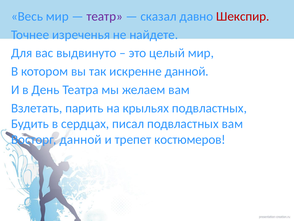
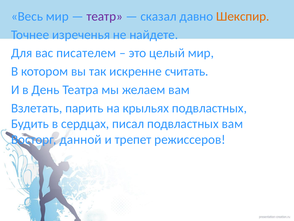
Шекспир colour: red -> orange (243, 16)
выдвинуто: выдвинуто -> писателем (86, 53)
искренне данной: данной -> считать (187, 71)
костюмеров: костюмеров -> режиссеров (190, 139)
